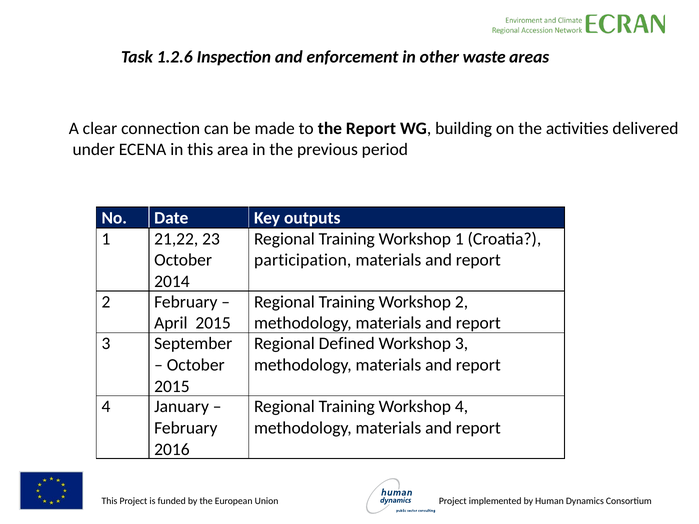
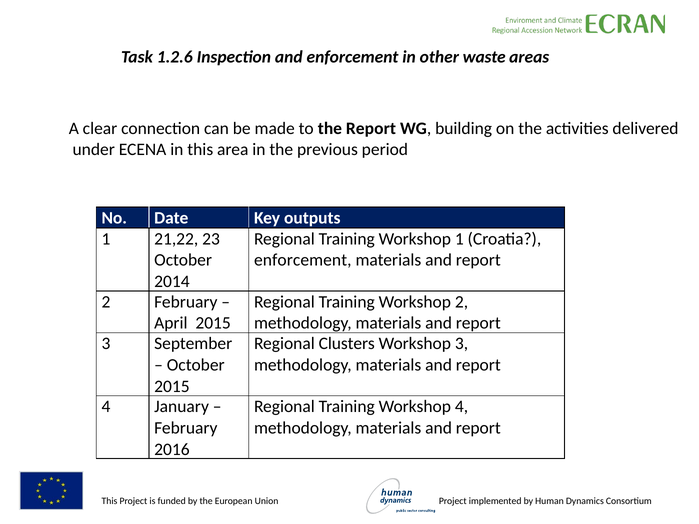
participation: participation -> enforcement (303, 260)
Defined: Defined -> Clusters (347, 344)
